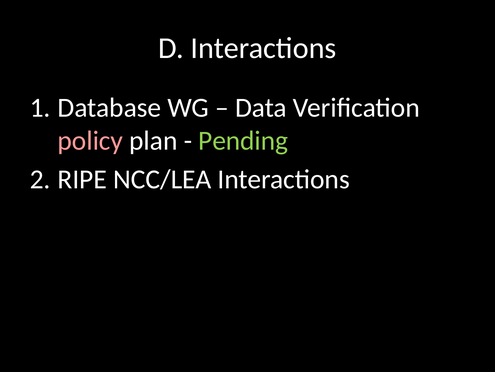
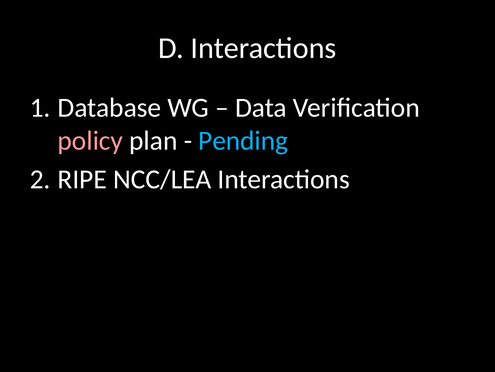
Pending colour: light green -> light blue (243, 141)
